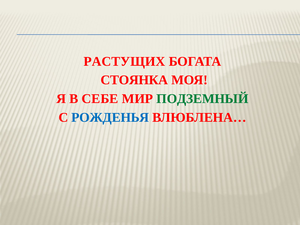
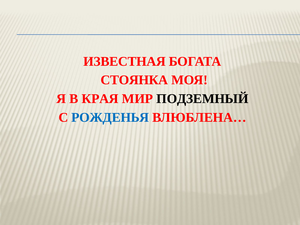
РАСТУЩИХ: РАСТУЩИХ -> ИЗВЕСТНАЯ (125, 61)
СЕБЕ: СЕБЕ -> КРАЯ (100, 99)
ПОДЗЕМНЫЙ colour: green -> black (202, 99)
